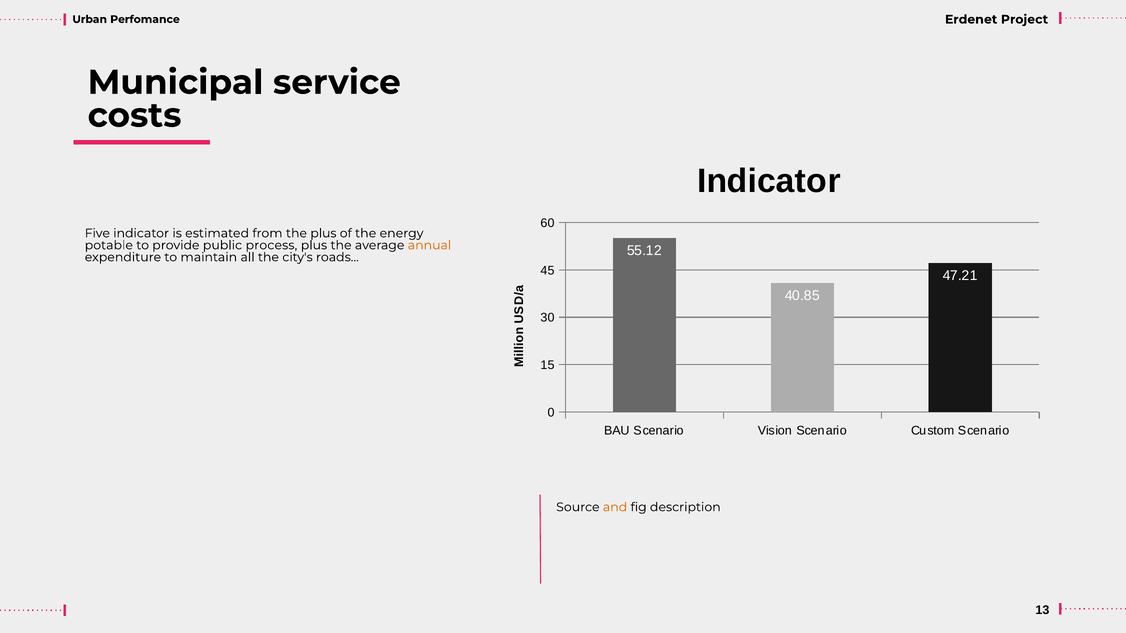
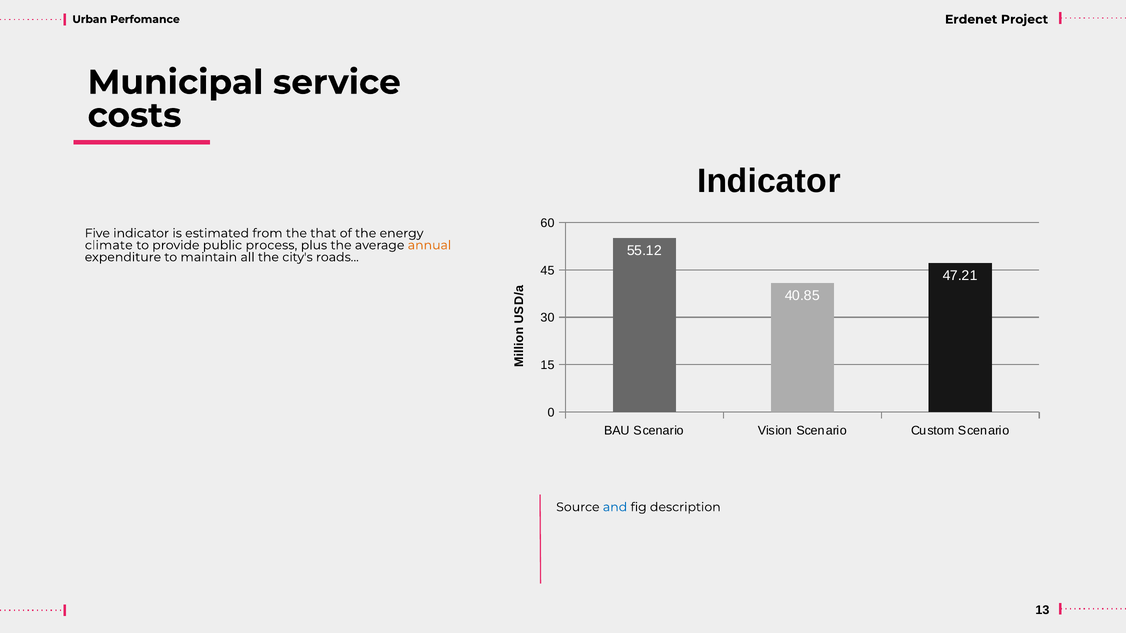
the plus: plus -> that (323, 233)
potable: potable -> climate (109, 245)
and colour: orange -> blue (615, 507)
